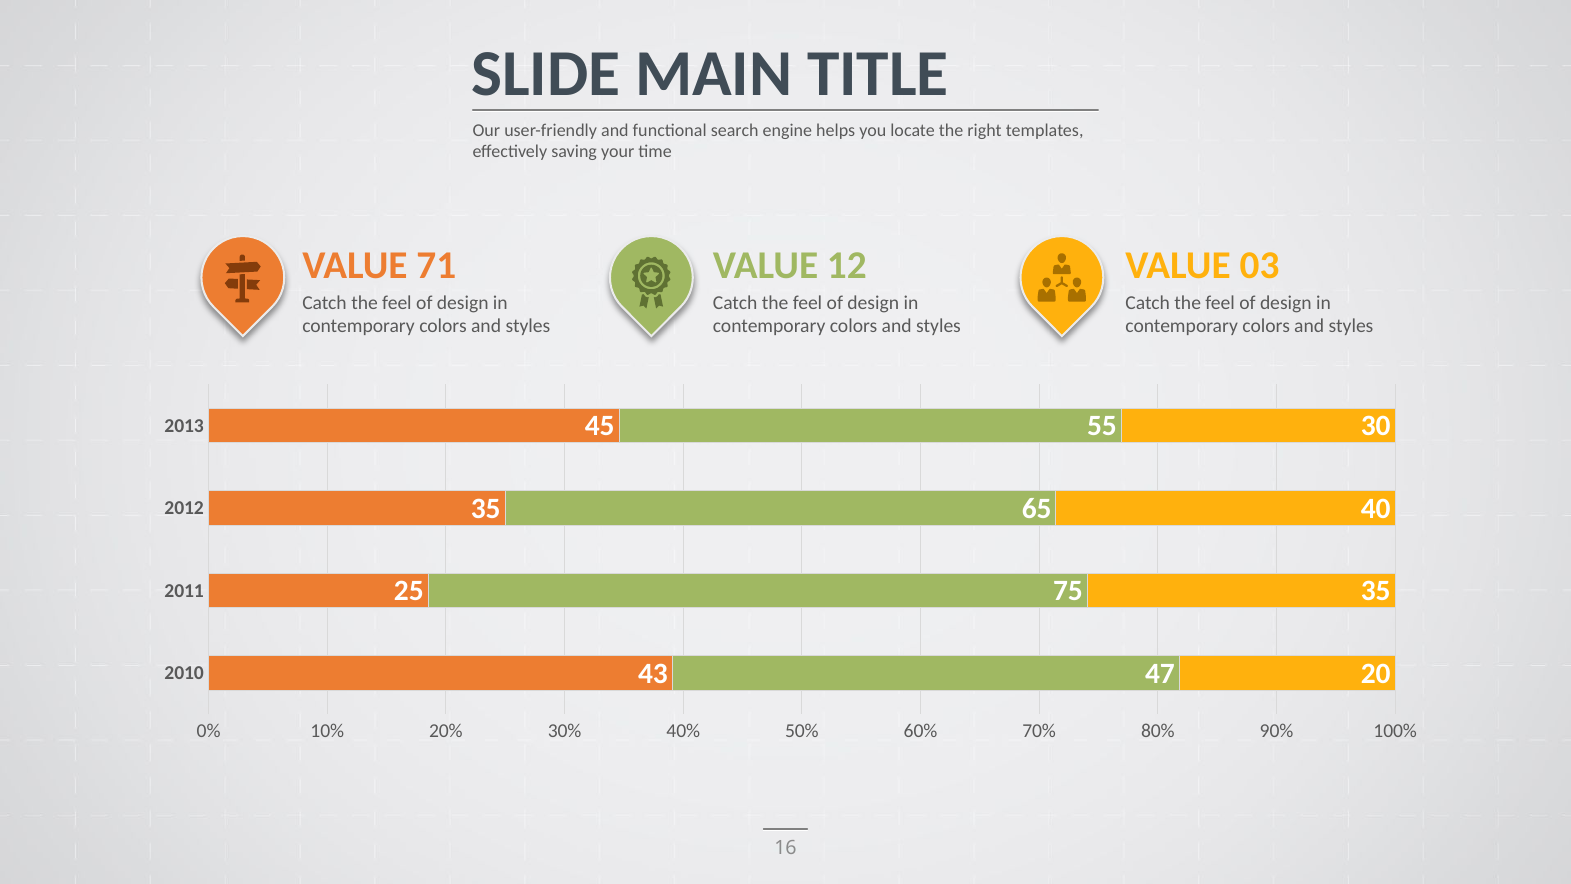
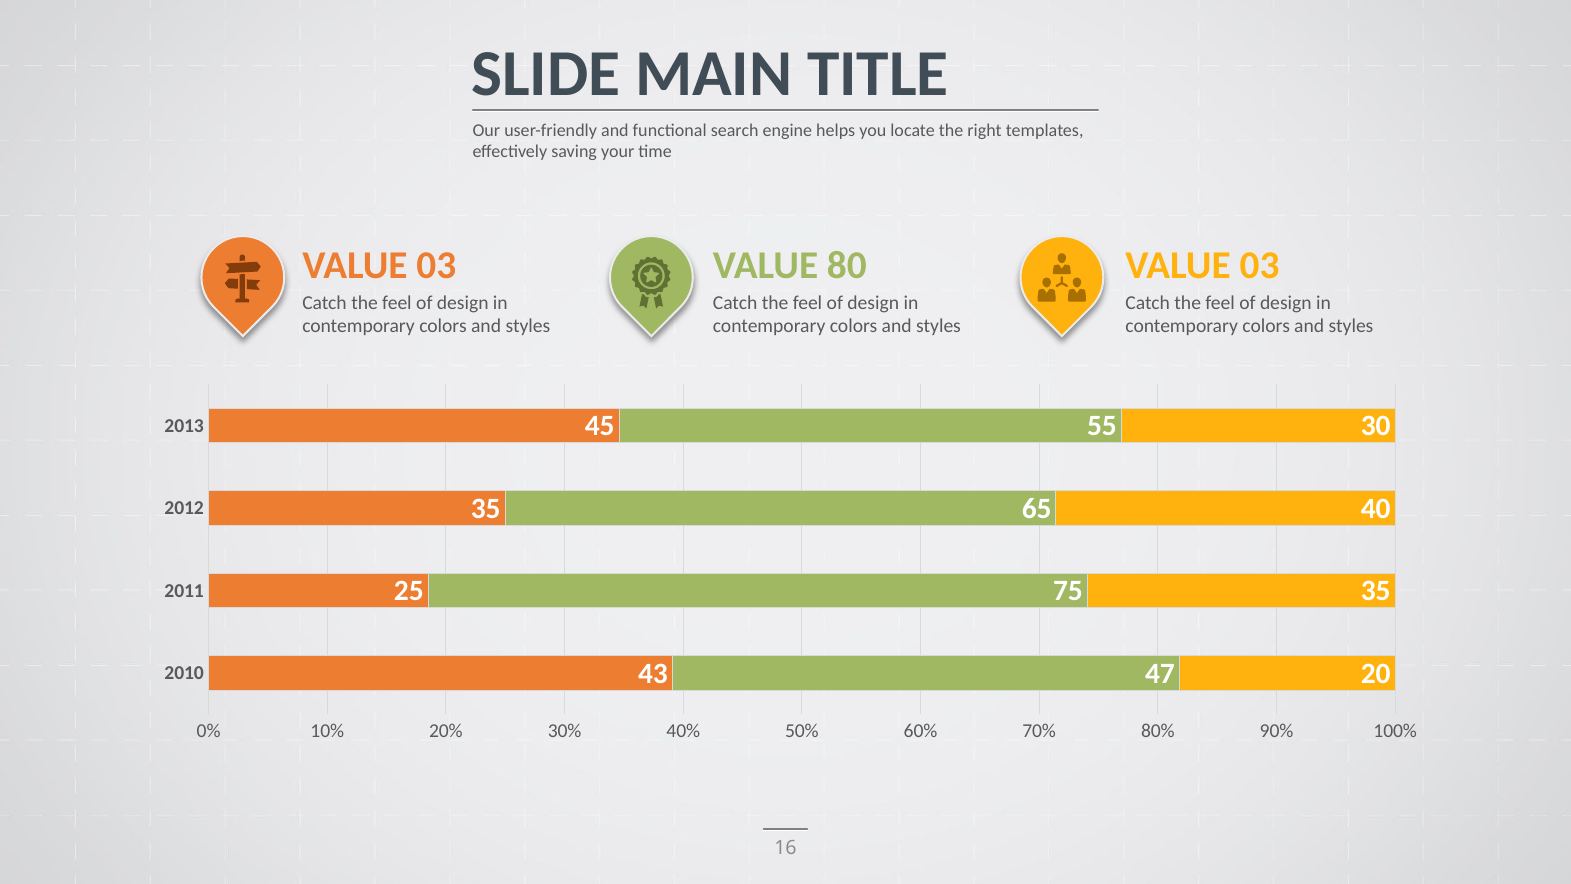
71: 71 -> 03 (436, 265)
12: 12 -> 80 (847, 265)
